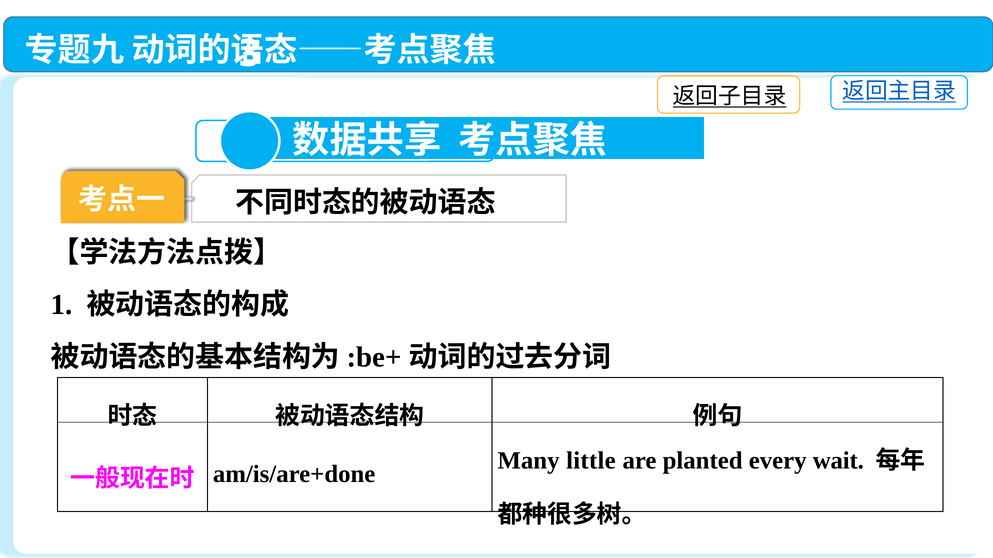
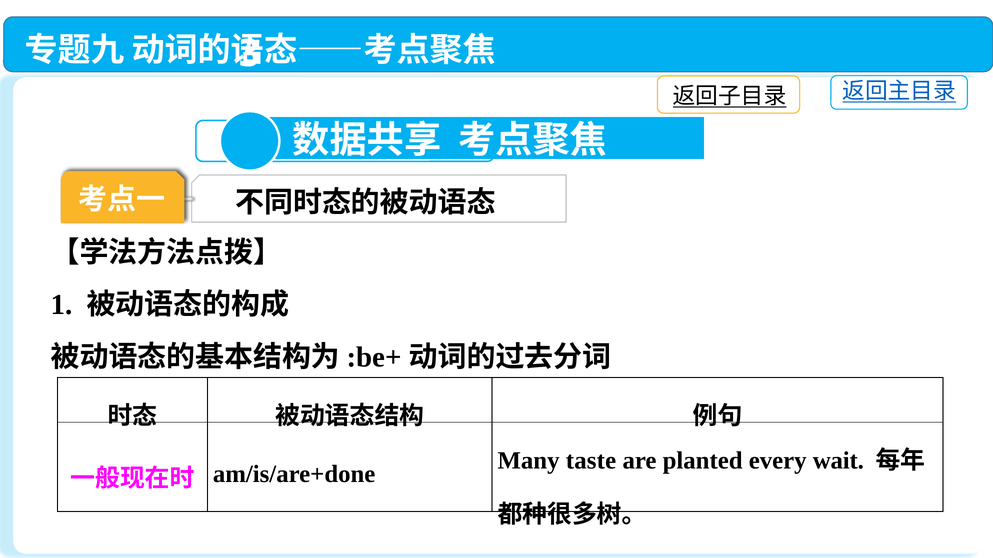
little: little -> taste (591, 461)
